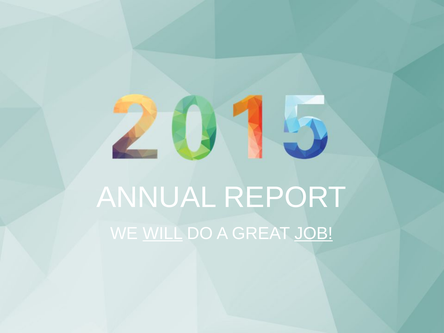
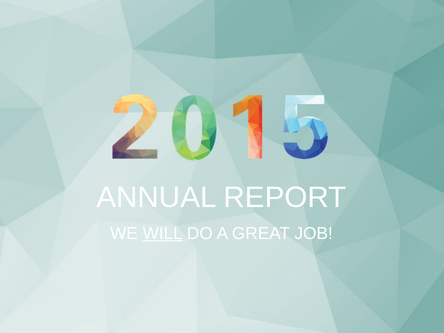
JOB underline: present -> none (314, 234)
